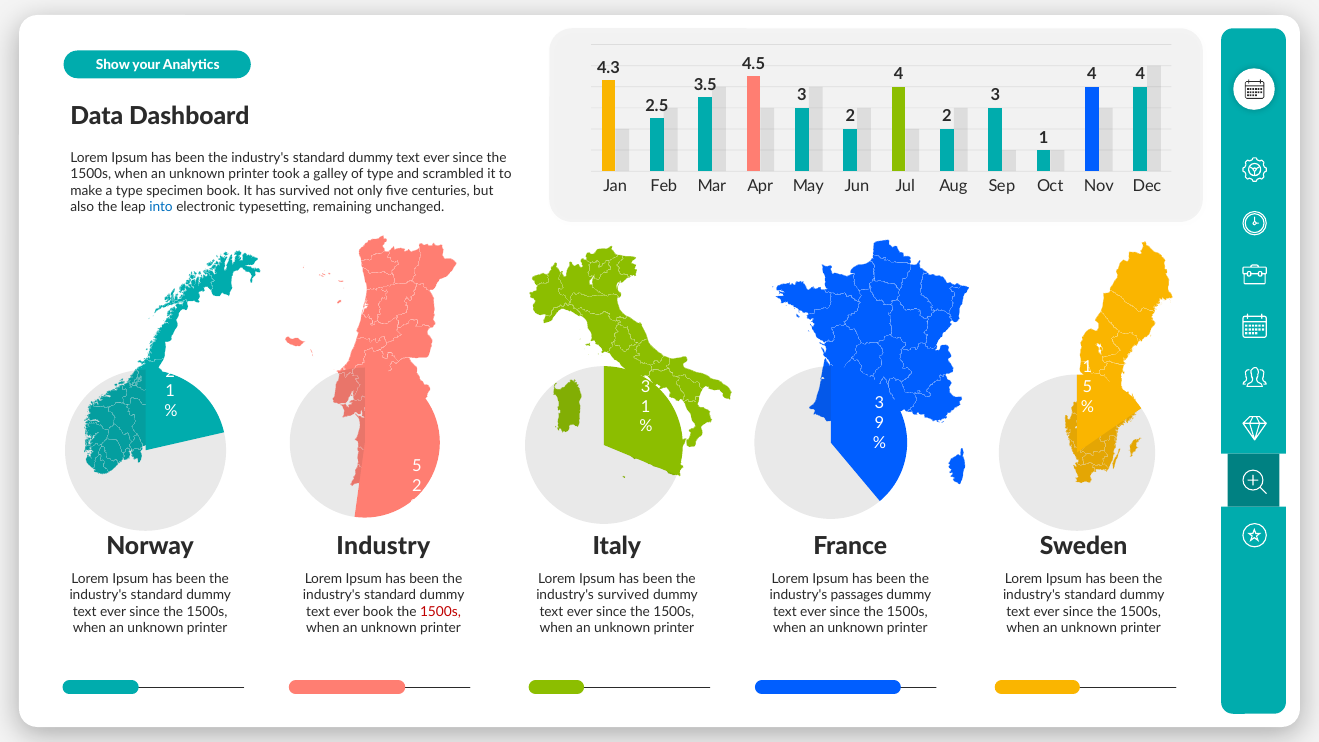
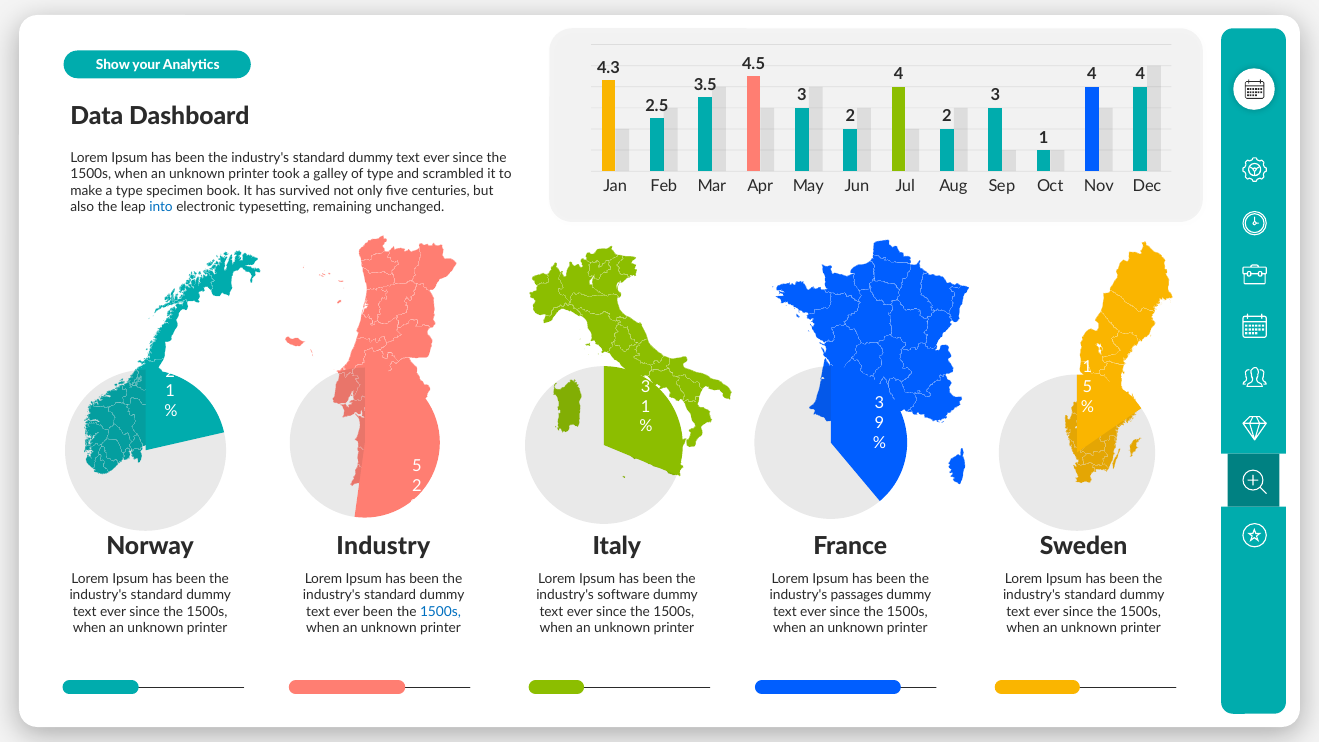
industry's survived: survived -> software (624, 595)
ever book: book -> been (378, 612)
1500s colour: red -> blue (440, 612)
